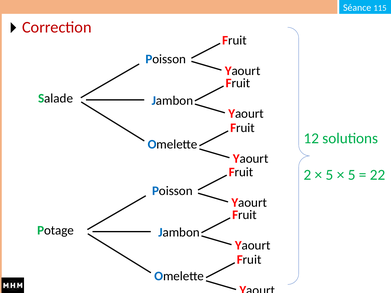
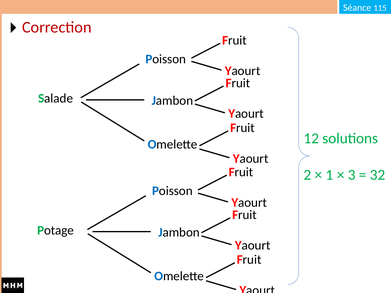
5: 5 -> 1 (330, 175)
5: 5 -> 3 (352, 175)
22: 22 -> 32 (378, 175)
